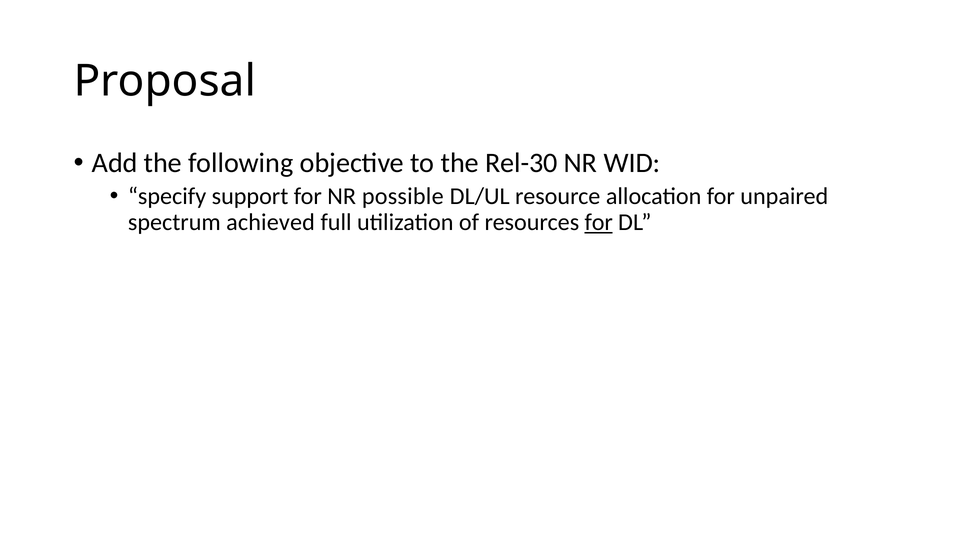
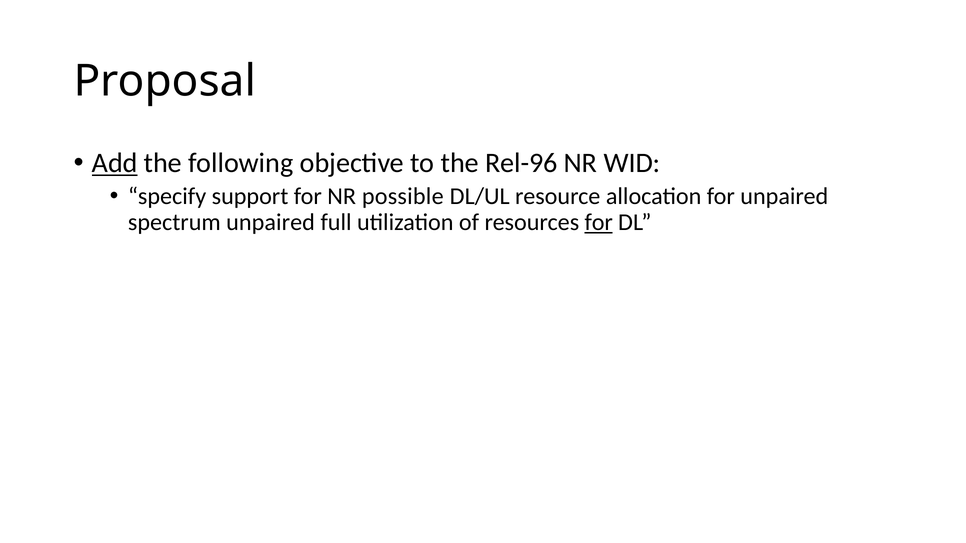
Add underline: none -> present (115, 163)
Rel-30: Rel-30 -> Rel-96 (521, 163)
spectrum achieved: achieved -> unpaired (271, 223)
